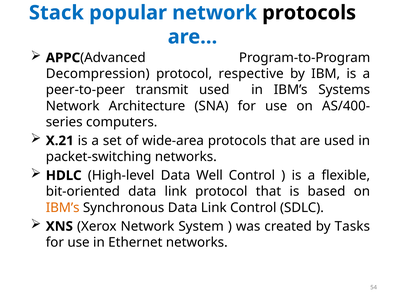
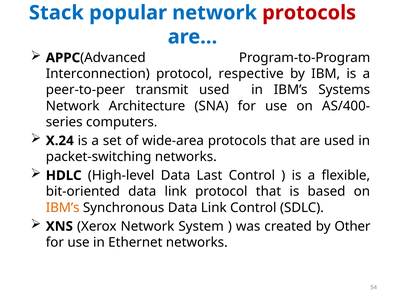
protocols colour: black -> red (309, 13)
Decompression: Decompression -> Interconnection (98, 74)
X.21: X.21 -> X.24 (60, 141)
Well: Well -> Last (209, 175)
Tasks: Tasks -> Other (352, 226)
